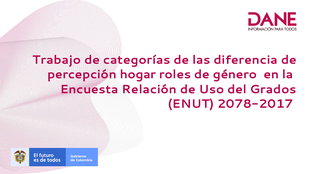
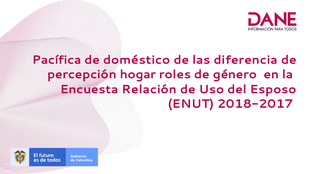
Trabajo: Trabajo -> Pacífica (57, 60)
categorías: categorías -> doméstico (137, 60)
Grados: Grados -> Esposo (273, 90)
2078-2017: 2078-2017 -> 2018-2017 (255, 104)
